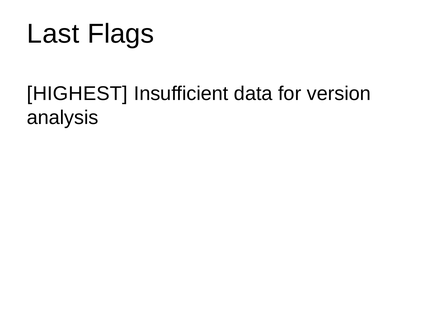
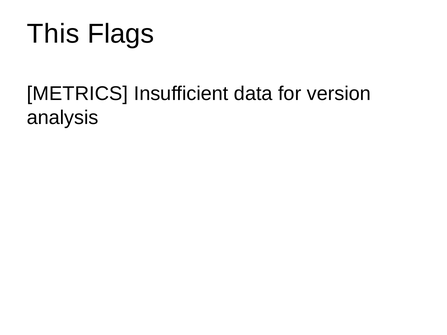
Last: Last -> This (53, 34)
HIGHEST: HIGHEST -> METRICS (77, 94)
